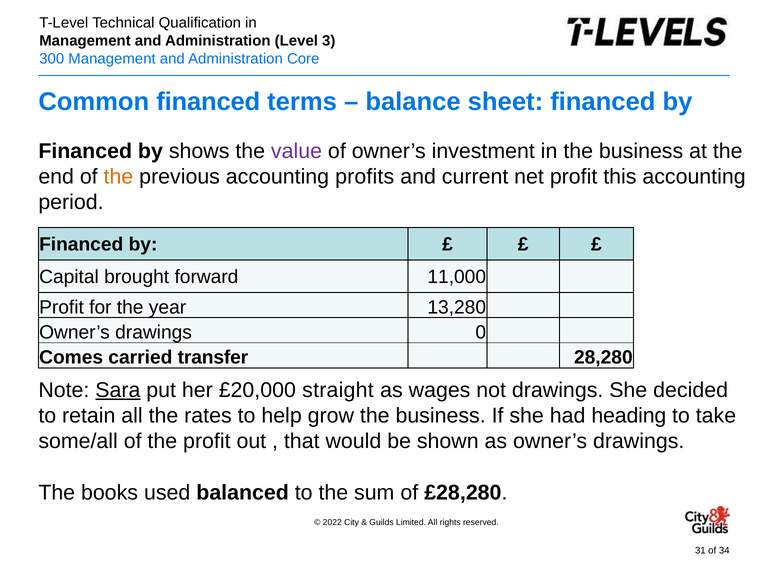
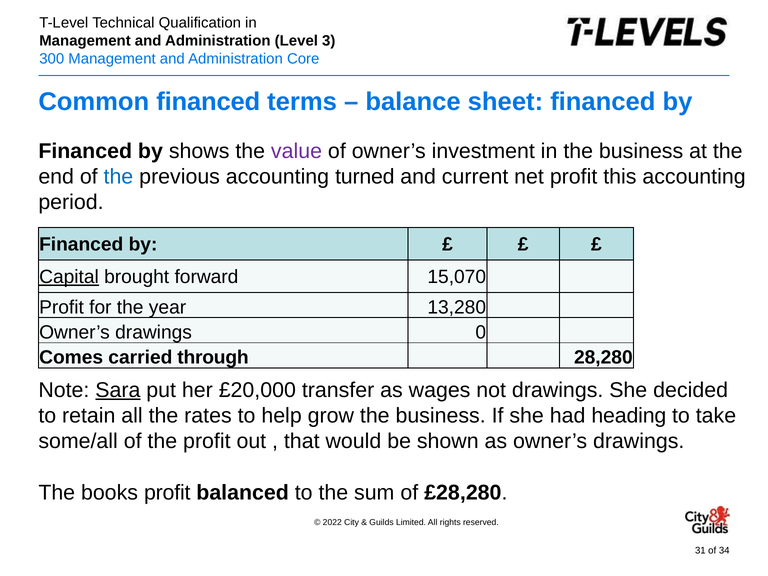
the colour: orange -> blue (118, 177)
profits: profits -> turned (365, 177)
Capital underline: none -> present (69, 277)
11,000: 11,000 -> 15,070 (457, 277)
transfer: transfer -> through (213, 357)
straight: straight -> transfer (338, 390)
books used: used -> profit (167, 493)
